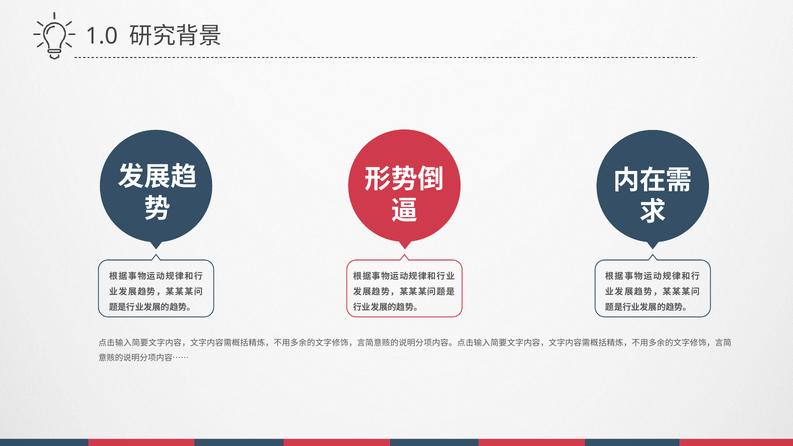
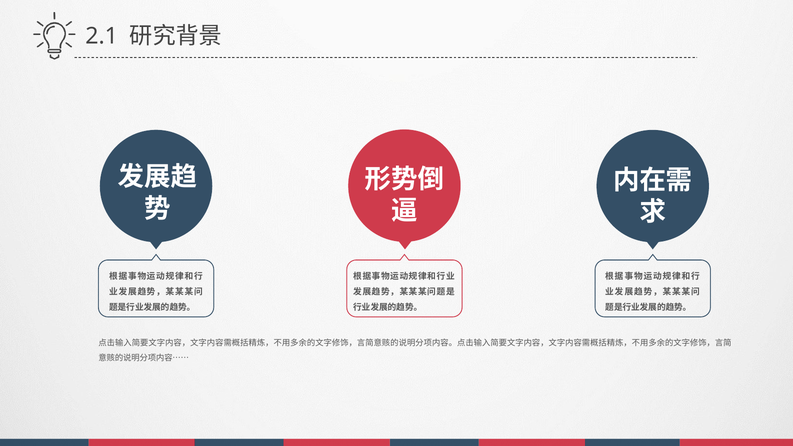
1.0: 1.0 -> 2.1 (102, 36)
